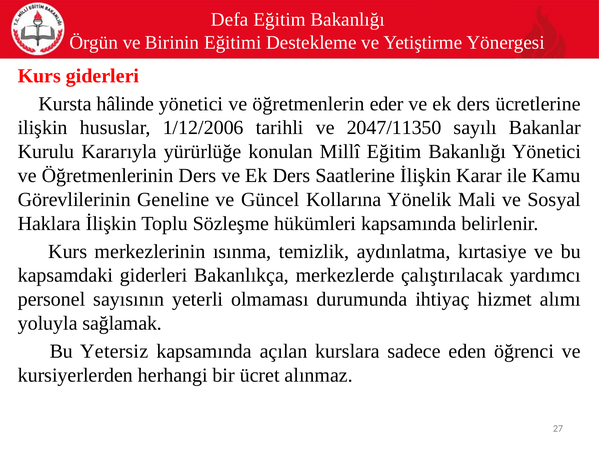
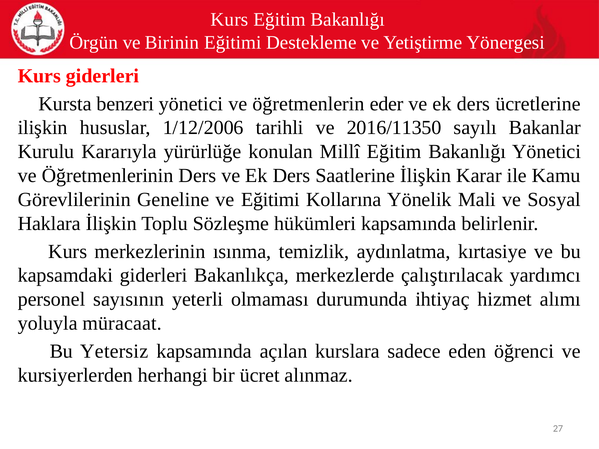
Defa: Defa -> Kurs (230, 20)
hâlinde: hâlinde -> benzeri (125, 104)
2047/11350: 2047/11350 -> 2016/11350 (394, 128)
ve Güncel: Güncel -> Eğitimi (270, 200)
sağlamak: sağlamak -> müracaat (122, 323)
